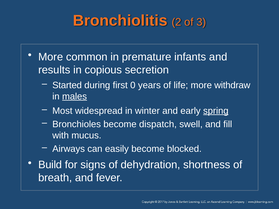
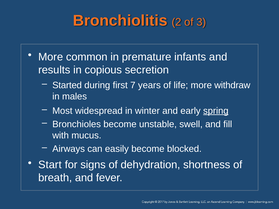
0: 0 -> 7 (133, 85)
males underline: present -> none (75, 96)
dispatch: dispatch -> unstable (158, 124)
Build: Build -> Start (50, 165)
